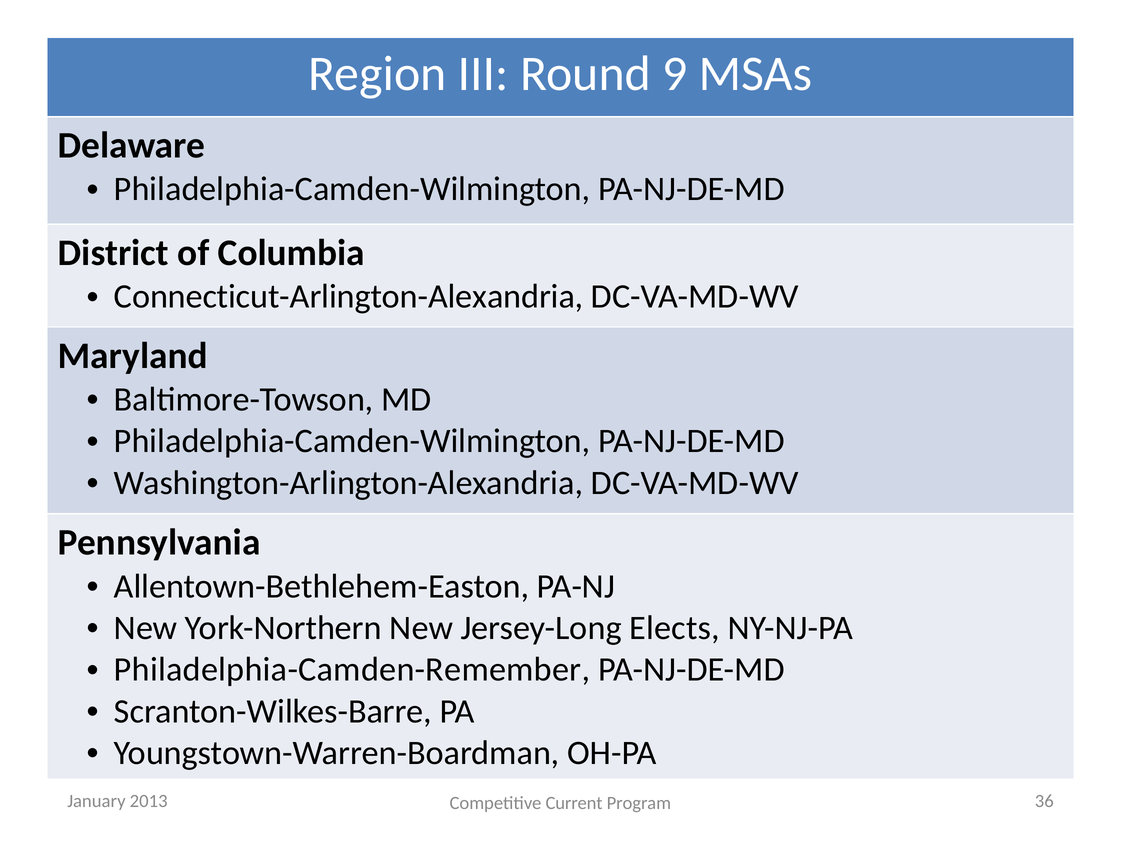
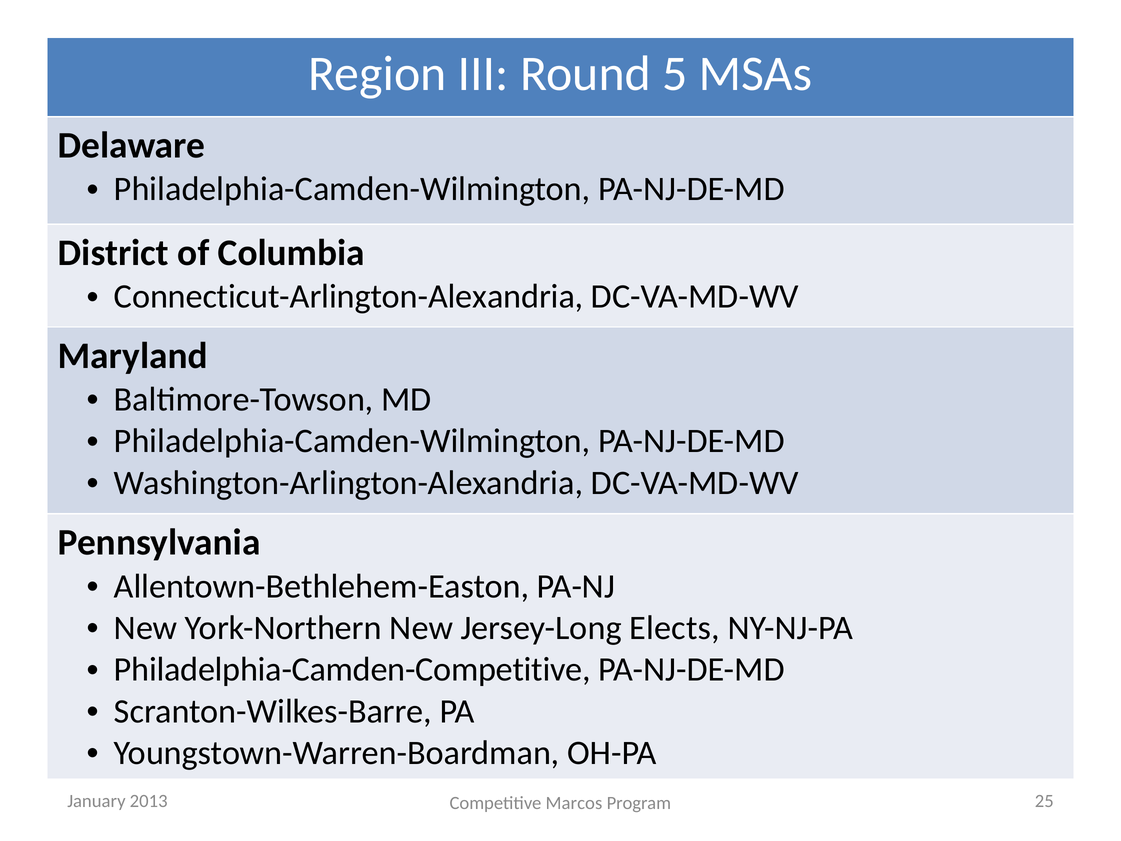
9: 9 -> 5 (675, 74)
Philadelphia-Camden-Remember: Philadelphia-Camden-Remember -> Philadelphia-Camden-Competitive (352, 669)
36: 36 -> 25 (1044, 801)
Current: Current -> Marcos (574, 803)
